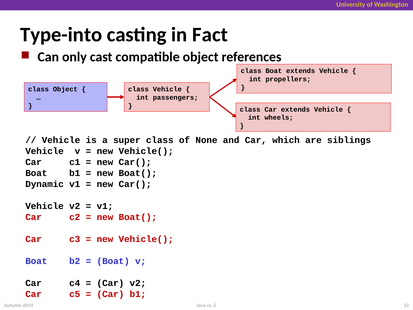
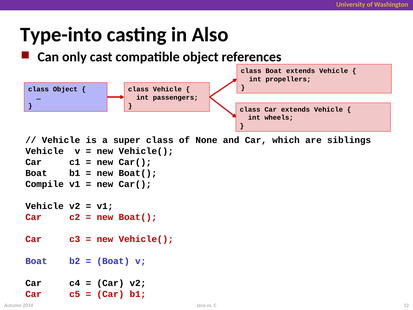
Fact: Fact -> Also (210, 35)
Dynamic: Dynamic -> Compile (45, 184)
